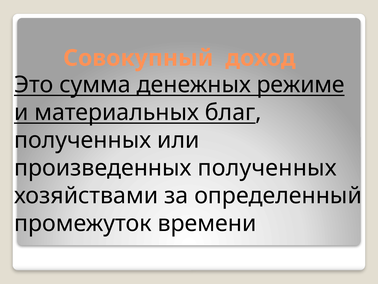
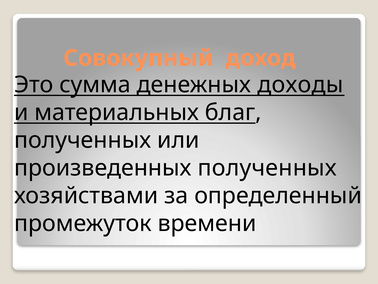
режиме: режиме -> доходы (300, 85)
